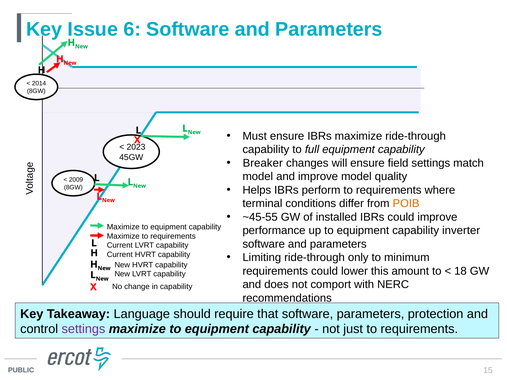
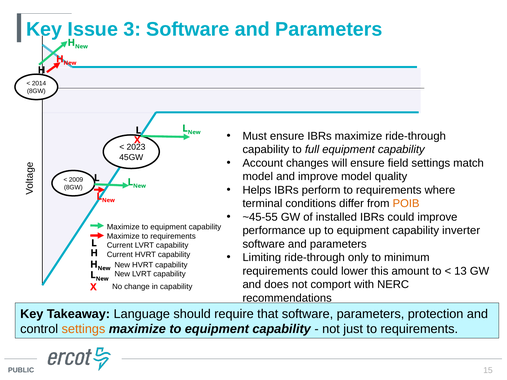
6: 6 -> 3 (132, 29)
Breaker: Breaker -> Account (263, 163)
18: 18 -> 13 (460, 271)
settings colour: purple -> orange (83, 329)
